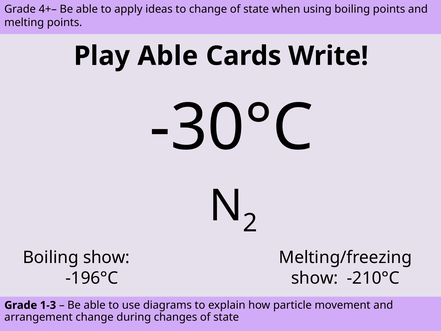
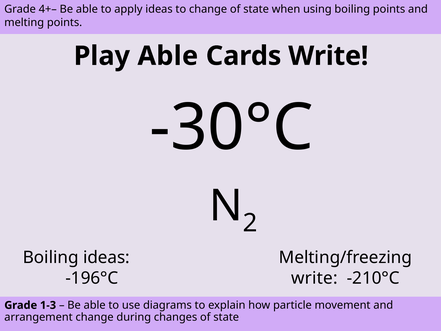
Boiling show: show -> ideas (106, 257)
show: show -> write (314, 278)
